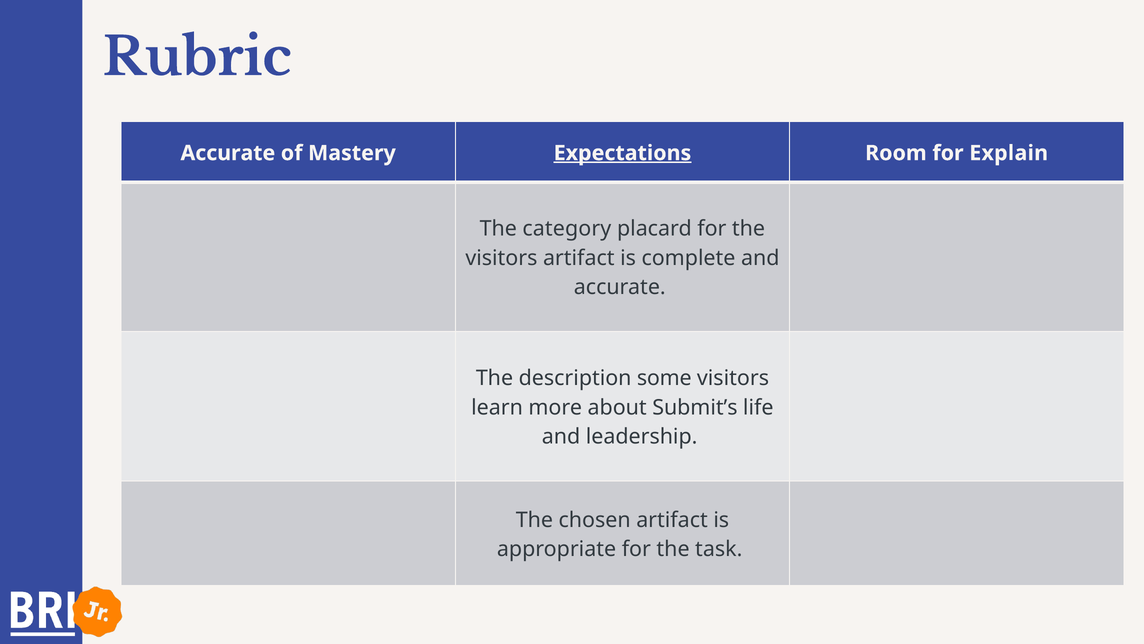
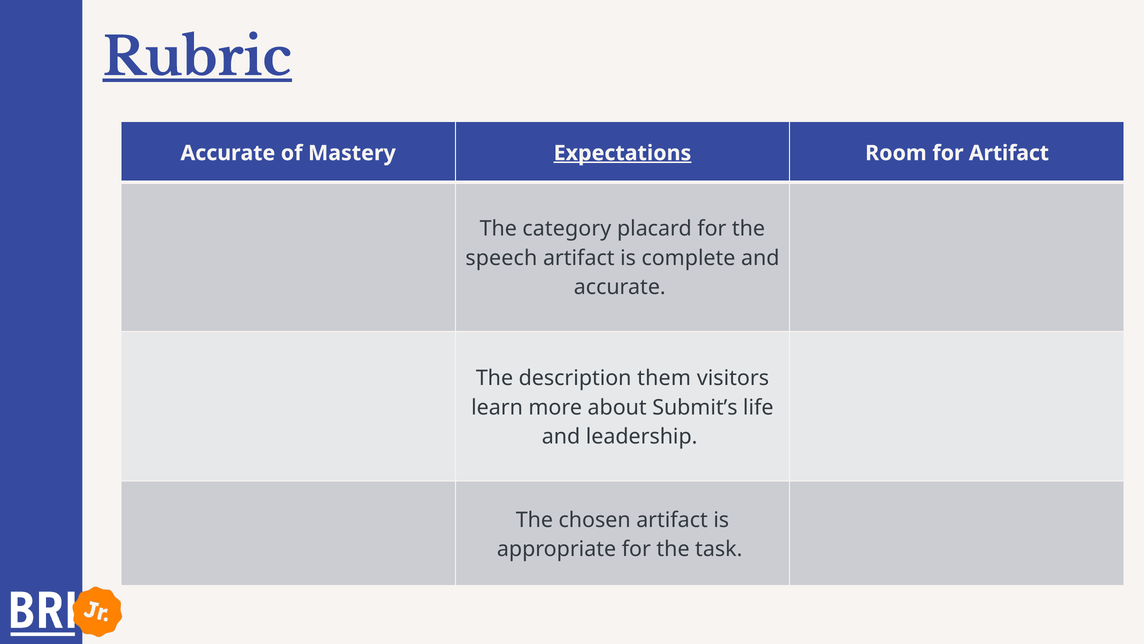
Rubric underline: none -> present (197, 58)
for Explain: Explain -> Artifact (1009, 153)
visitors: visitors -> speech (501, 258)
some: some -> them (664, 378)
